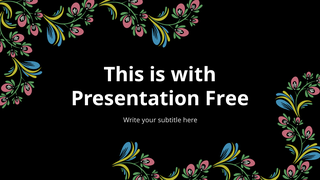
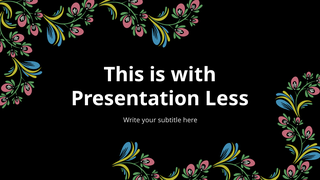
Free: Free -> Less (227, 99)
